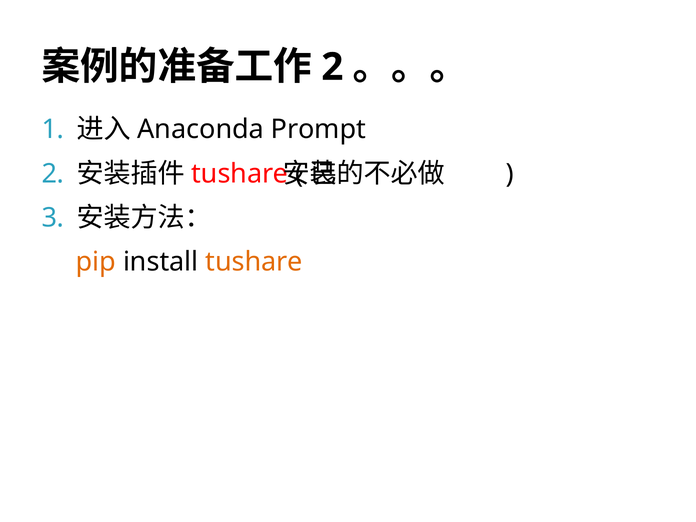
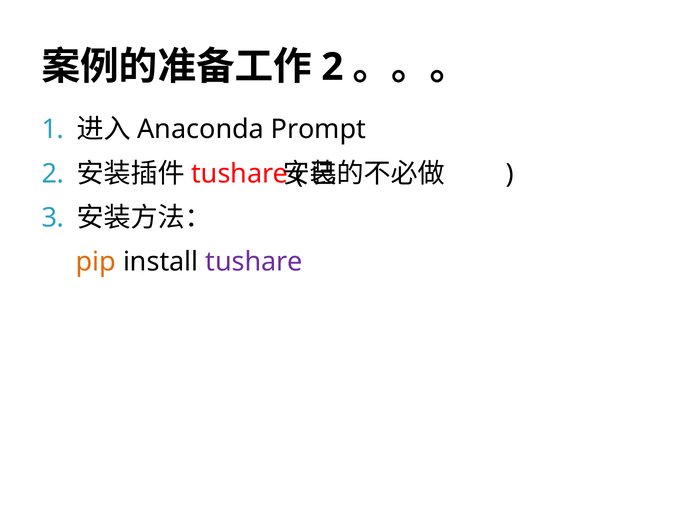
tushare colour: orange -> purple (254, 262)
